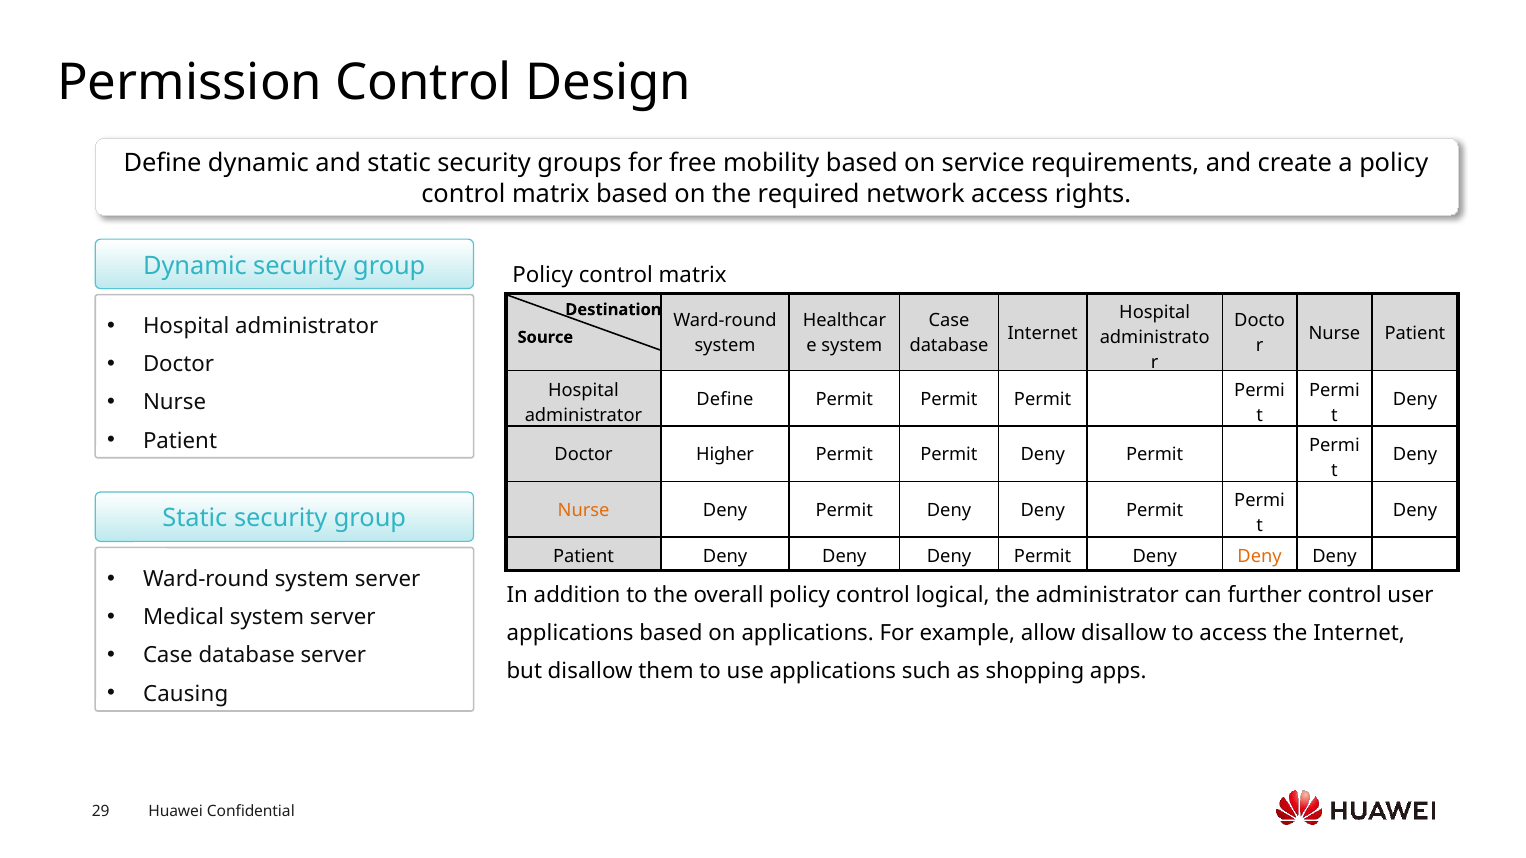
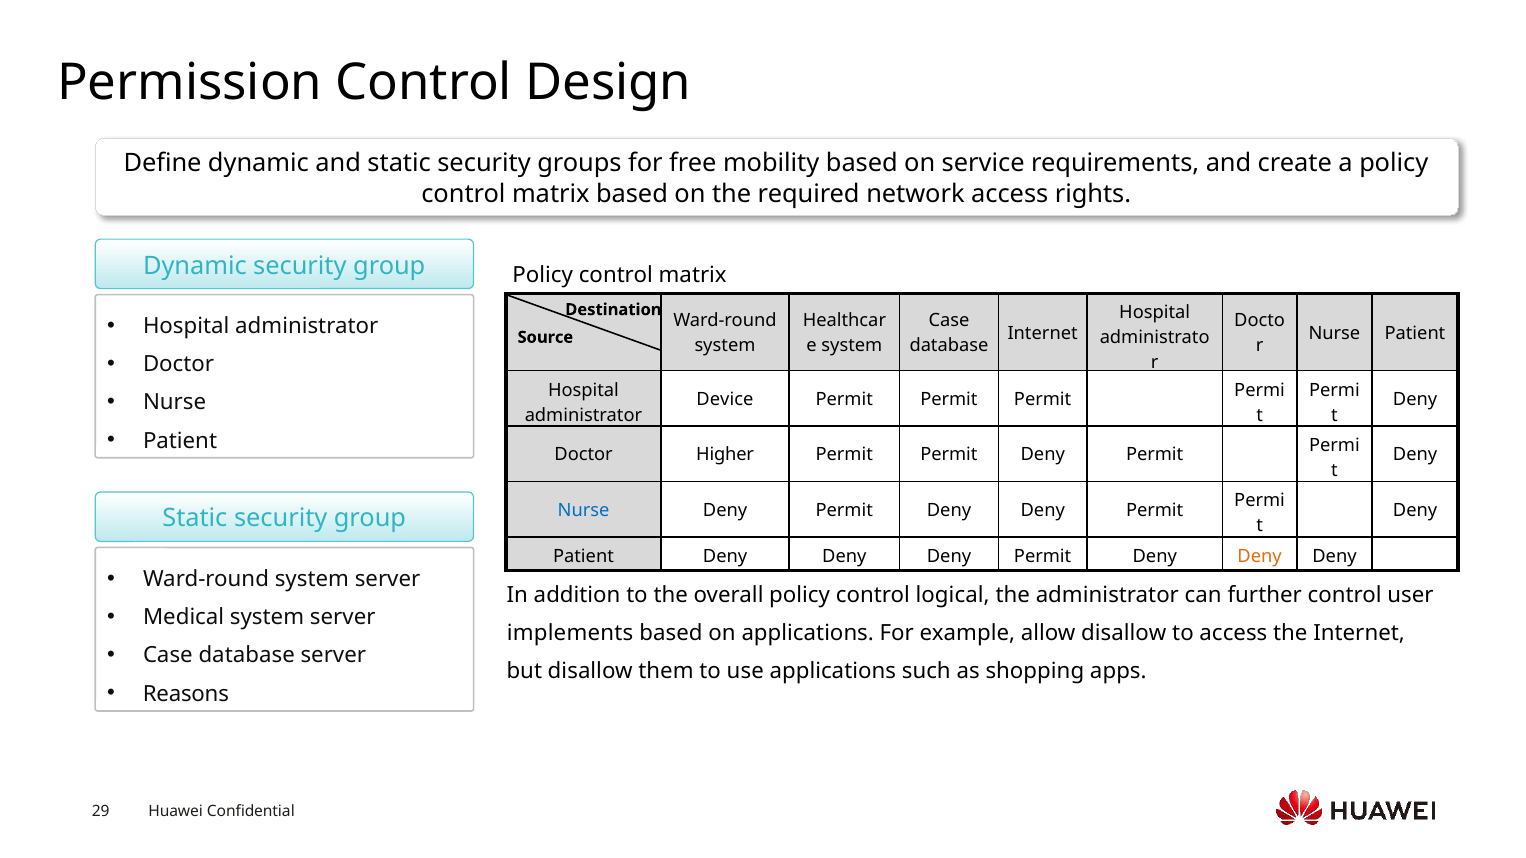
Define: Define -> Device (725, 400)
Nurse colour: orange -> blue (584, 511)
applications: applications -> implements (570, 633)
Causing: Causing -> Reasons (186, 694)
